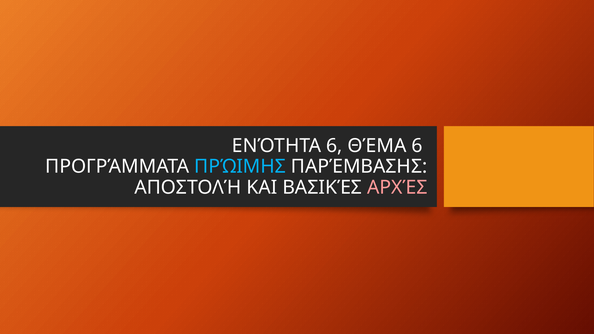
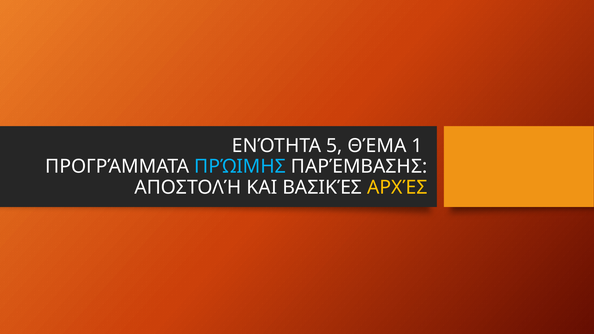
ΕΝΌΤΗΤΑ 6: 6 -> 5 (334, 146)
ΘΈΜΑ 6: 6 -> 1 (417, 146)
ΑΡΧΈΣ colour: pink -> yellow (397, 188)
